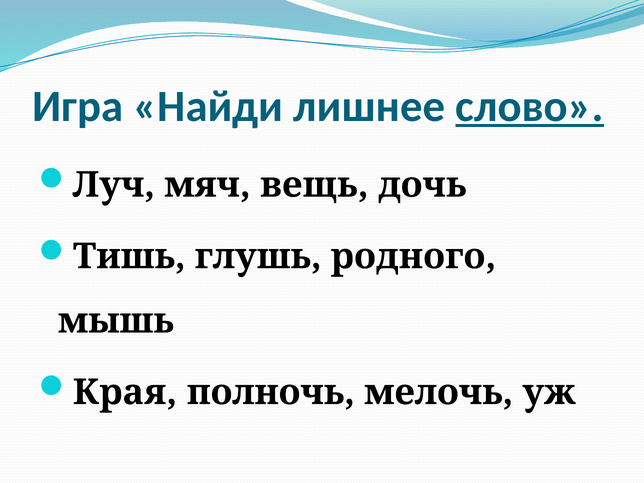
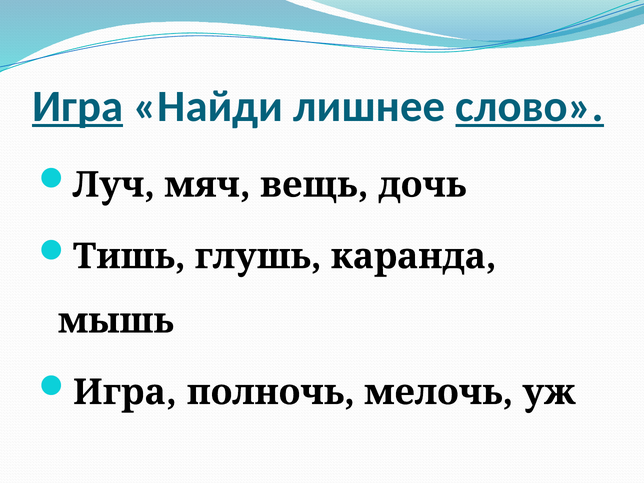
Игра underline: none -> present (78, 106)
родного: родного -> каранда (414, 256)
Края: Края -> Игра (125, 392)
